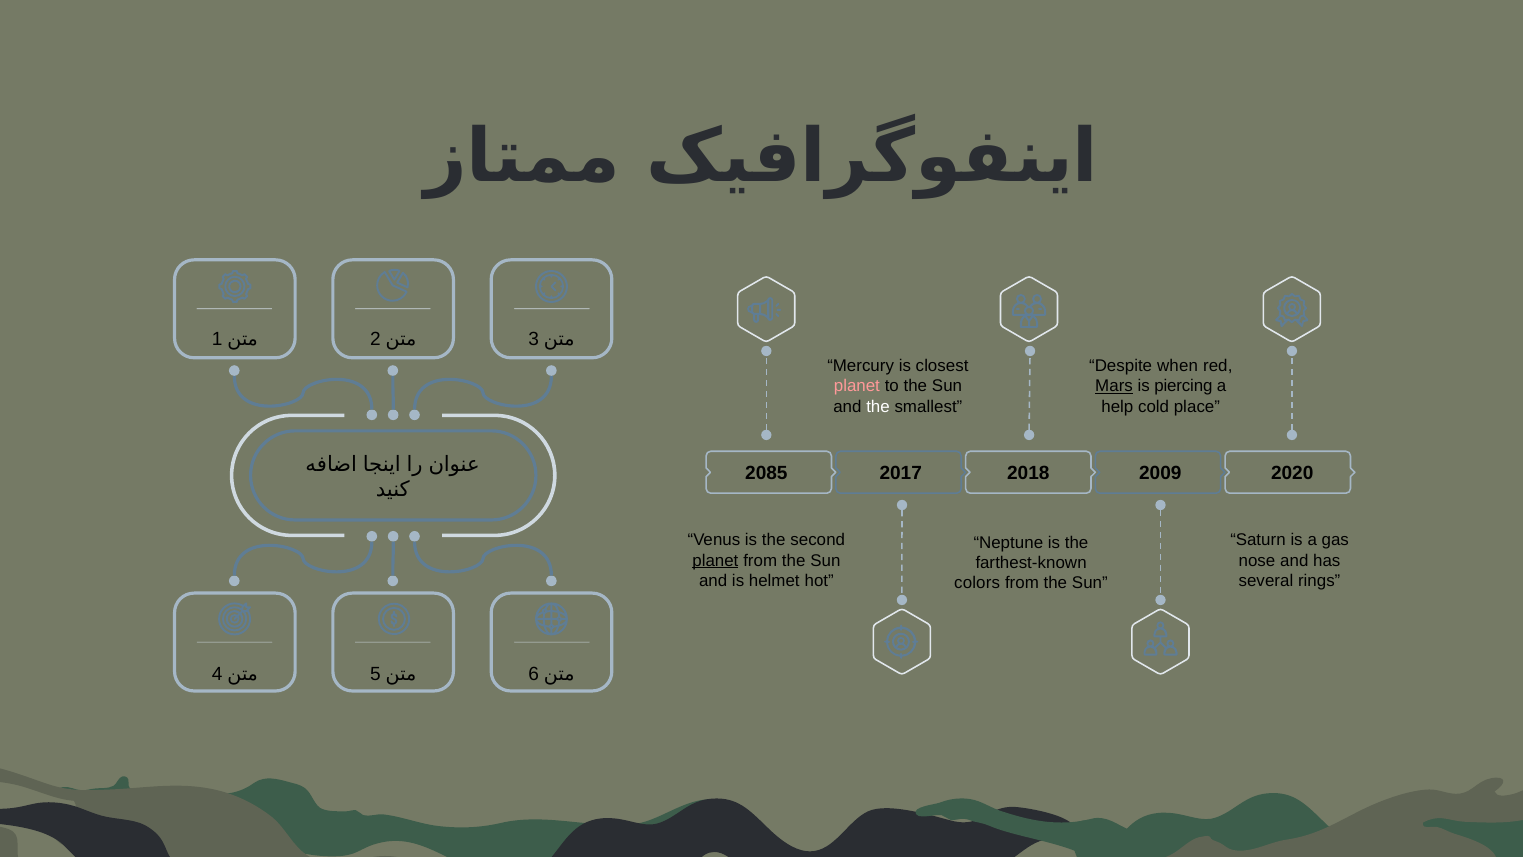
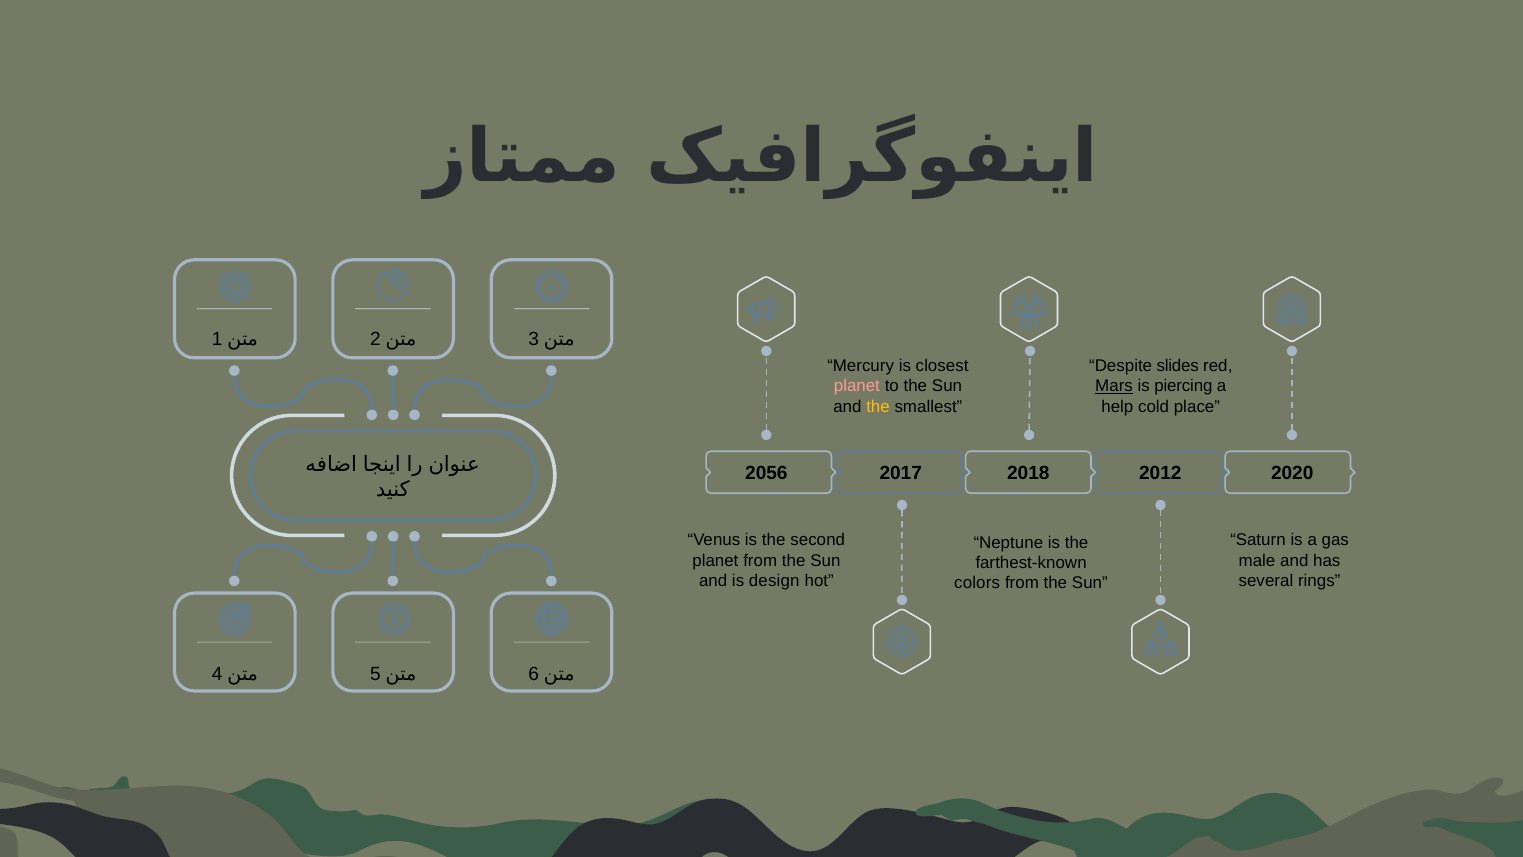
when: when -> slides (1178, 366)
the colour: white -> yellow (878, 406)
2085: 2085 -> 2056 (766, 473)
2009: 2009 -> 2012 (1160, 473)
planet underline: present -> none (715, 560)
nose: nose -> male (1257, 560)
helmet: helmet -> design (774, 581)
